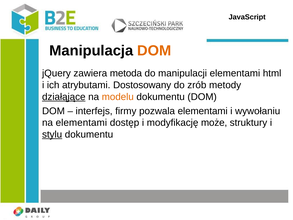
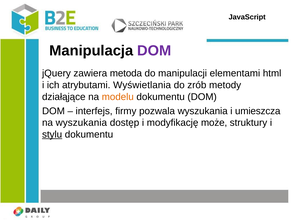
DOM colour: orange -> purple (154, 51)
Dostosowany: Dostosowany -> Wyświetlania (142, 85)
działąjące underline: present -> none (64, 97)
pozwala elementami: elementami -> wyszukania (203, 111)
wywołaniu: wywołaniu -> umieszcza (258, 111)
na elementami: elementami -> wyszukania (81, 123)
